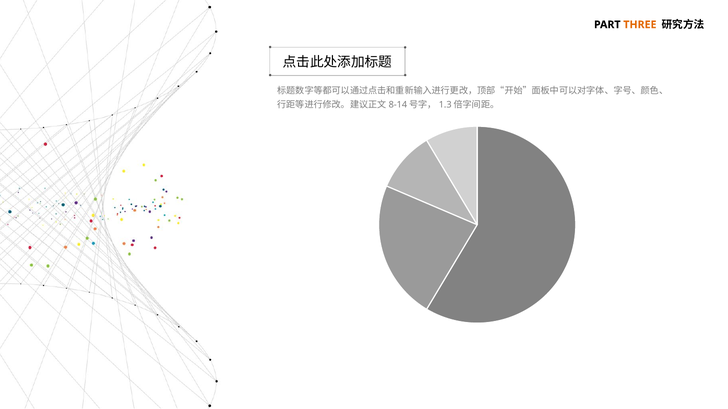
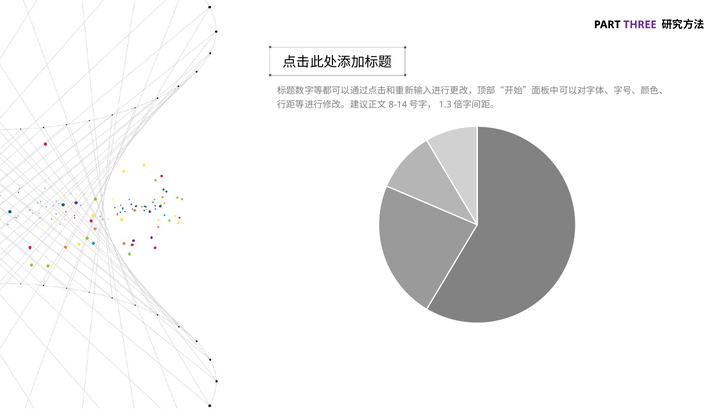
THREE colour: orange -> purple (640, 25)
